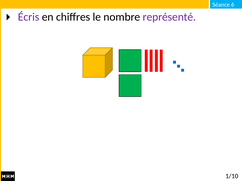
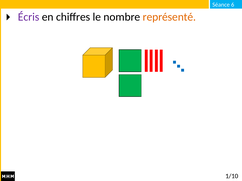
représenté colour: purple -> orange (169, 17)
